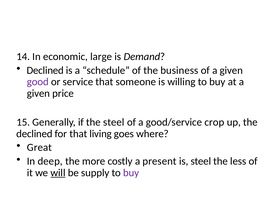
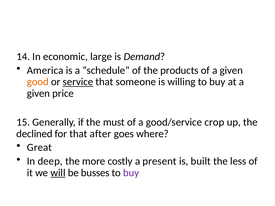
Declined: Declined -> America (45, 70)
business: business -> products (179, 70)
good colour: purple -> orange (38, 82)
service underline: none -> present (78, 82)
the steel: steel -> must (114, 122)
living: living -> after (100, 134)
is steel: steel -> built (201, 161)
supply: supply -> busses (95, 173)
